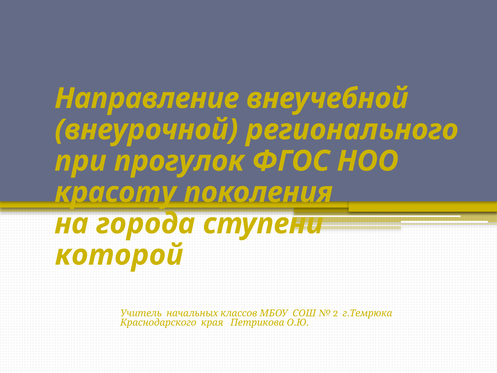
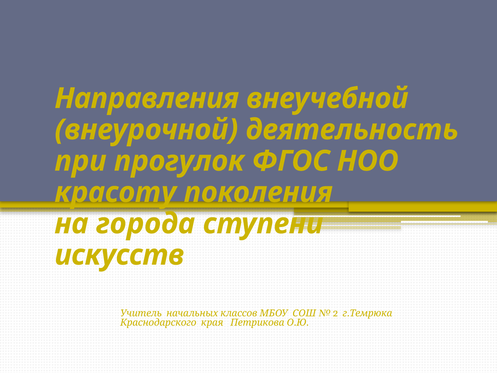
Направление: Направление -> Направления (147, 98)
регионального: регионального -> деятельность (352, 130)
которой: которой -> искусств (119, 255)
